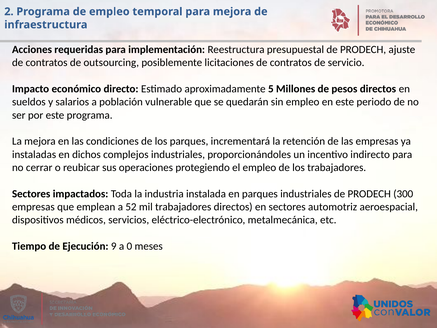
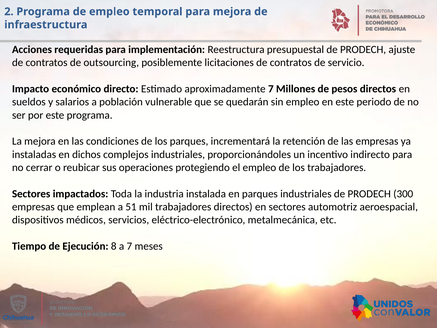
aproximadamente 5: 5 -> 7 (271, 89)
52: 52 -> 51 (131, 207)
9: 9 -> 8 (114, 246)
a 0: 0 -> 7 (129, 246)
